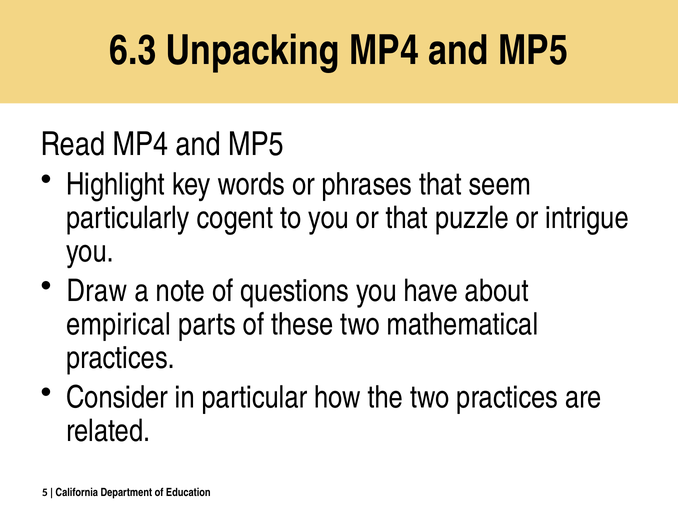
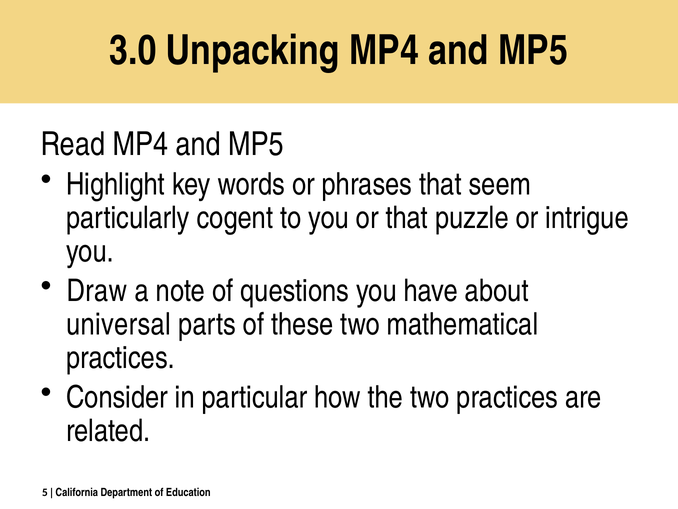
6.3: 6.3 -> 3.0 (133, 51)
empirical: empirical -> universal (119, 324)
